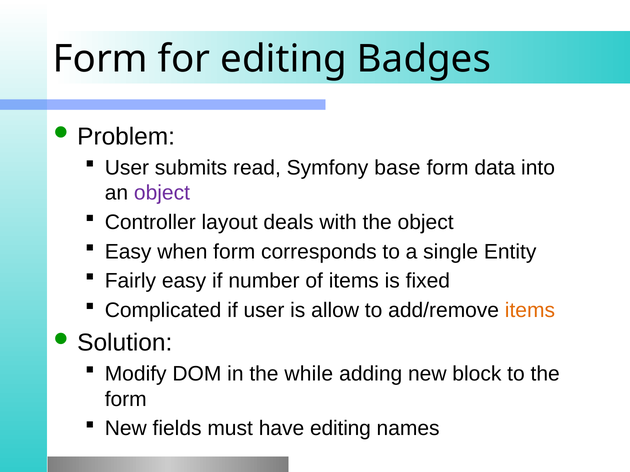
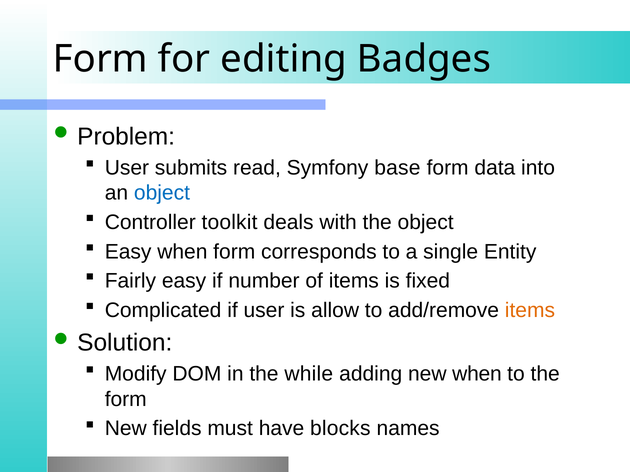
object colour: purple -> blue (162, 193)
layout: layout -> toolkit (230, 222)
new block: block -> when (477, 374)
have editing: editing -> blocks (340, 429)
